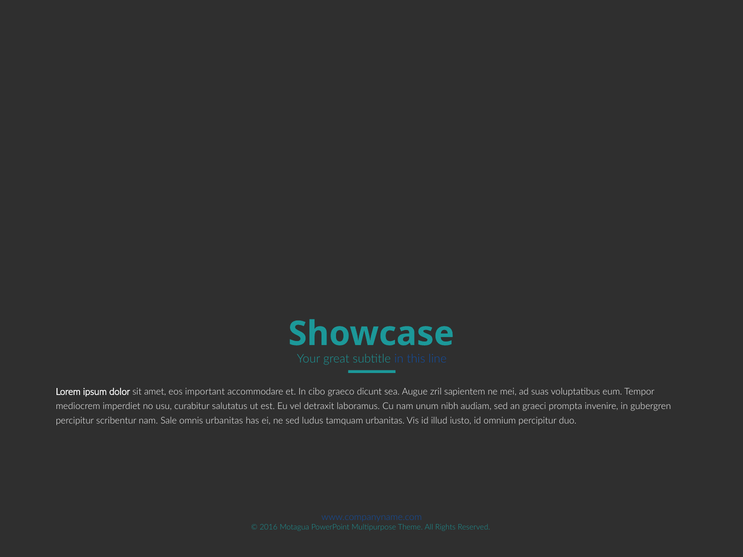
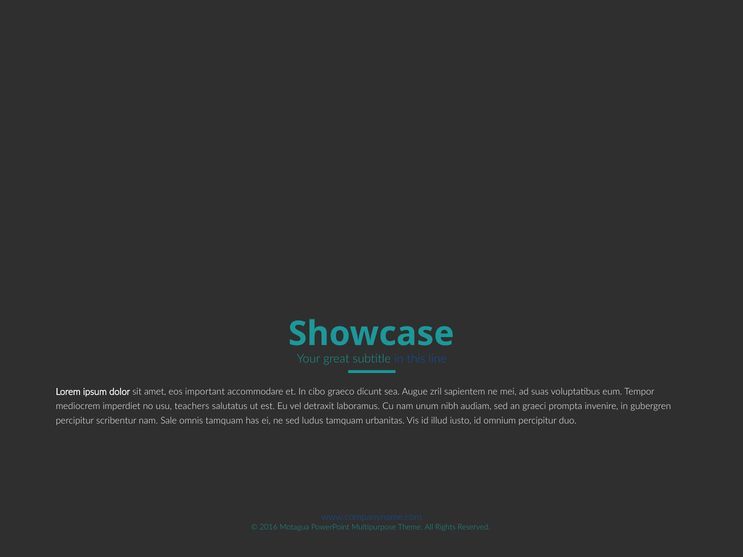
curabitur: curabitur -> teachers (192, 406)
omnis urbanitas: urbanitas -> tamquam (224, 421)
